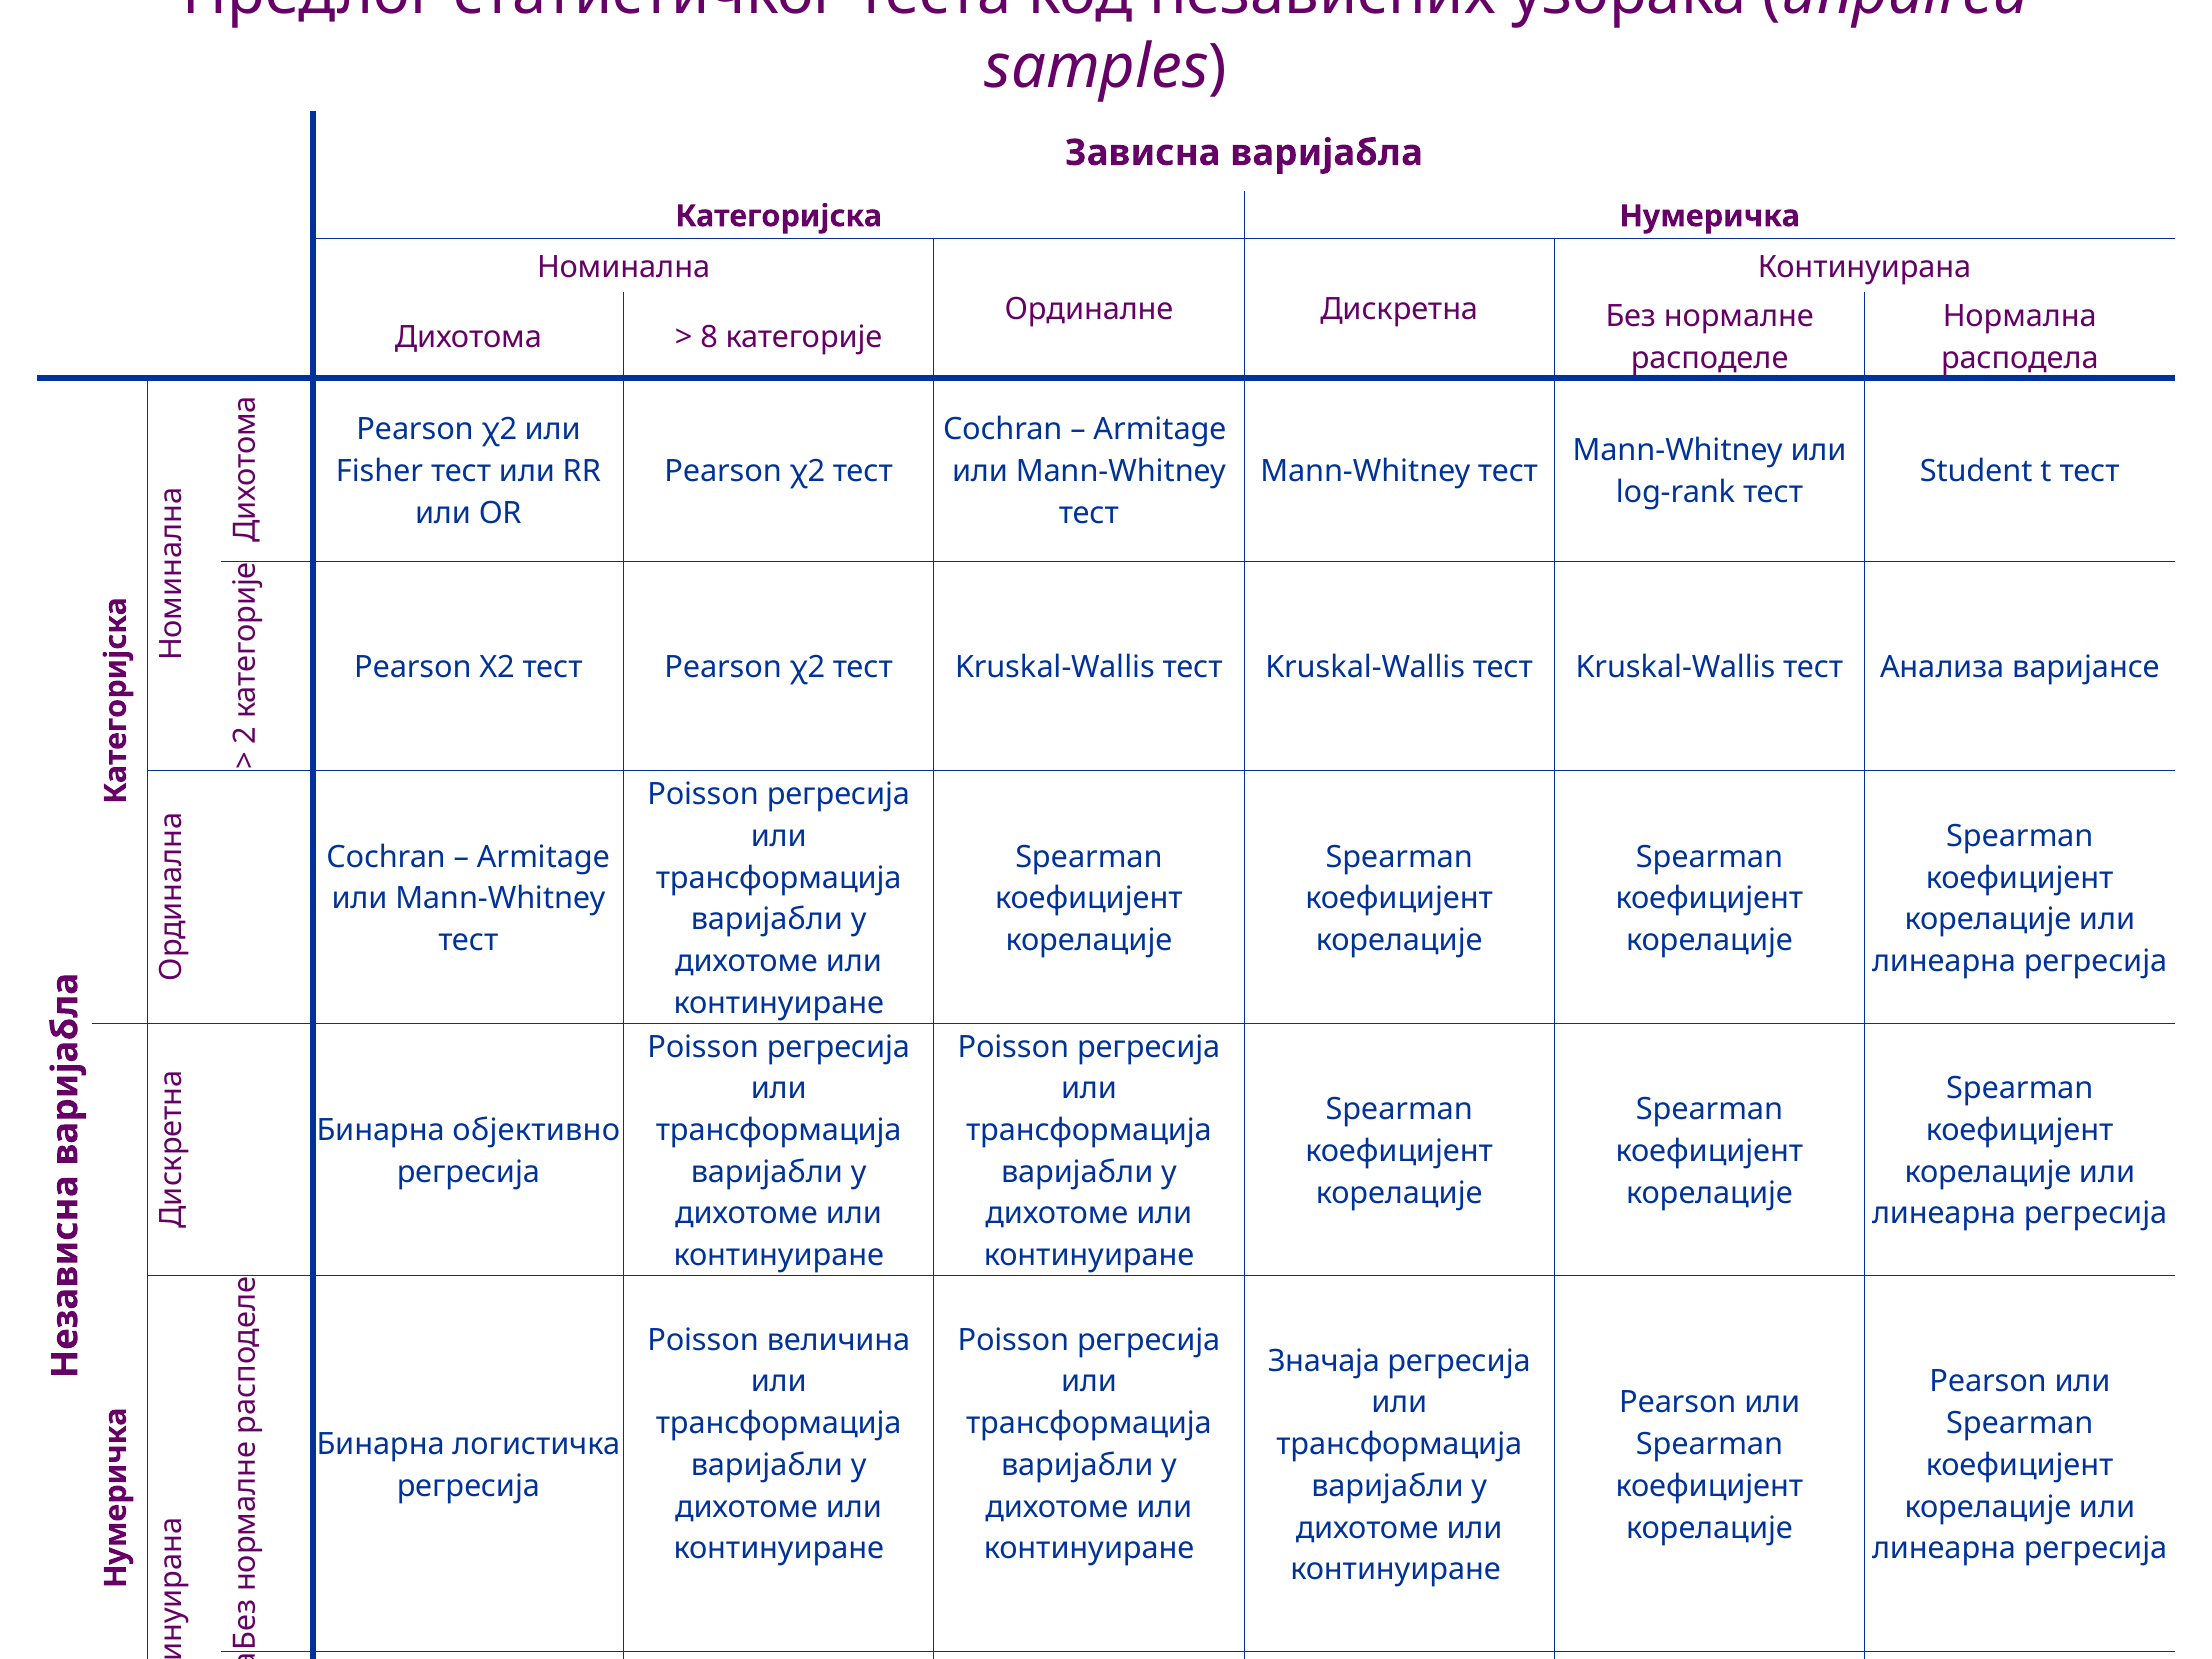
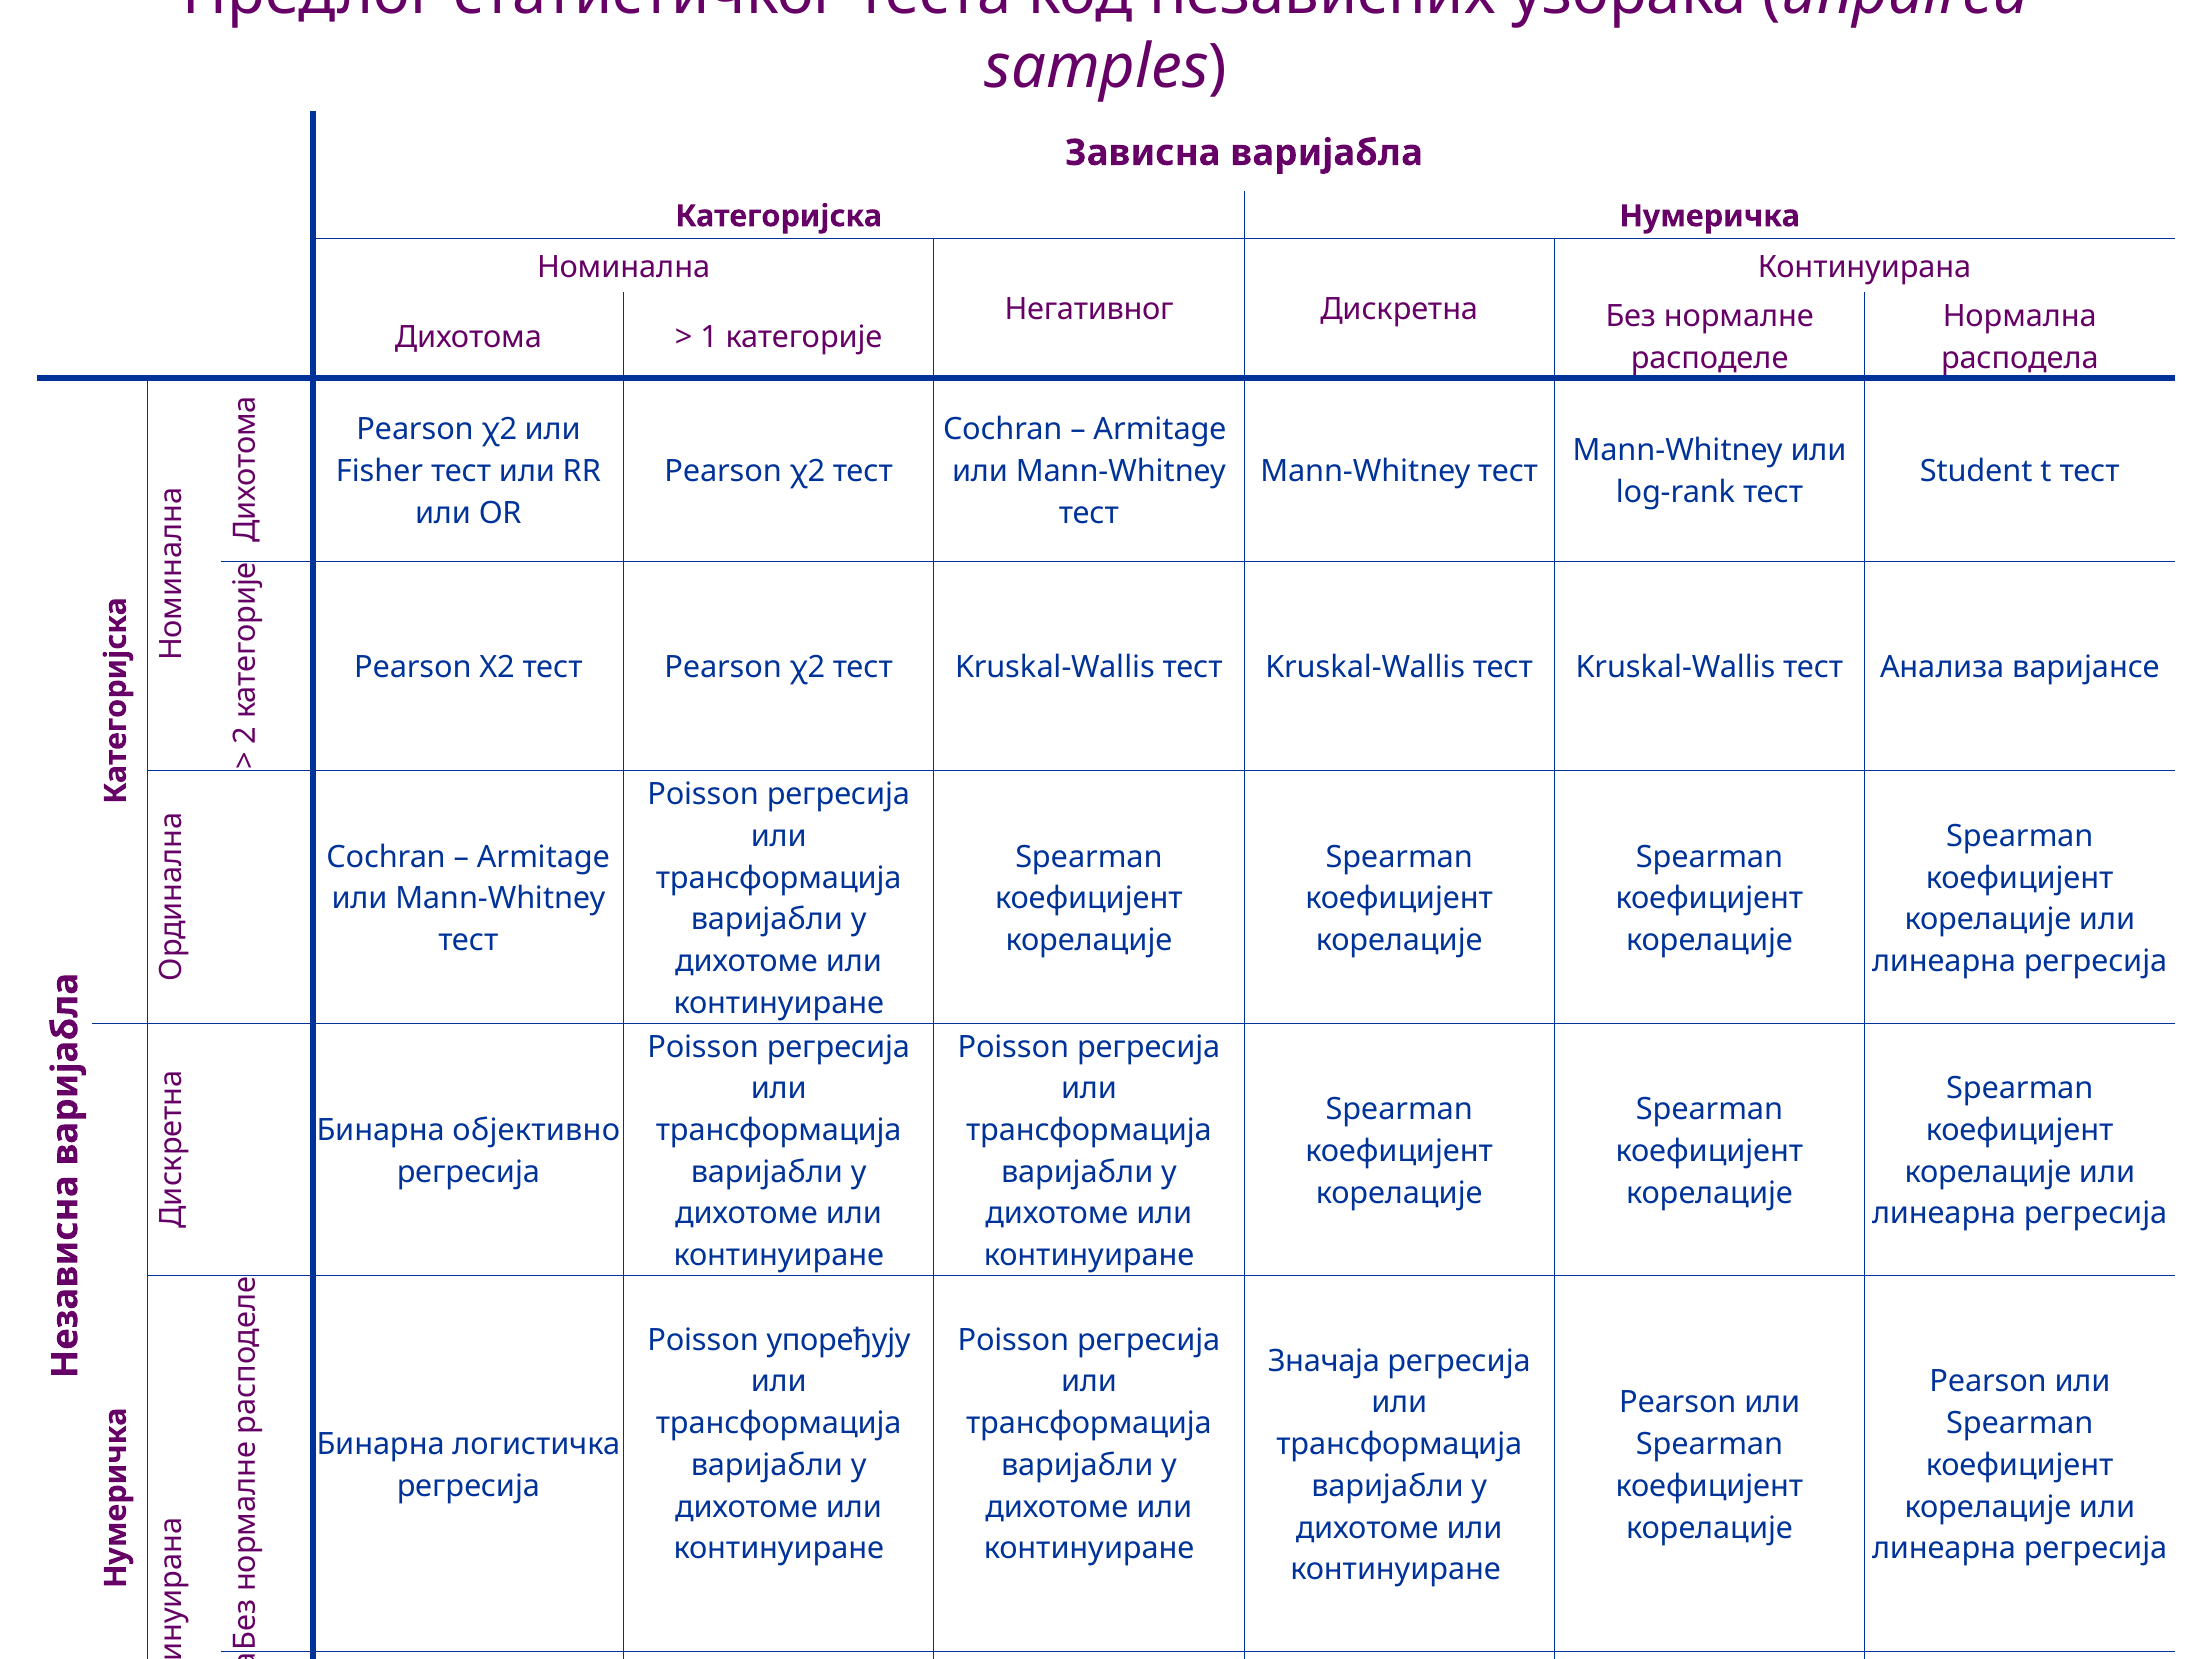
Ординалне: Ординалне -> Негативног (1089, 310)
8: 8 -> 1 (709, 337)
величина: величина -> упоређују (839, 1340)
